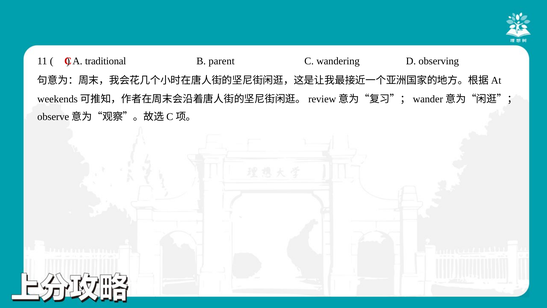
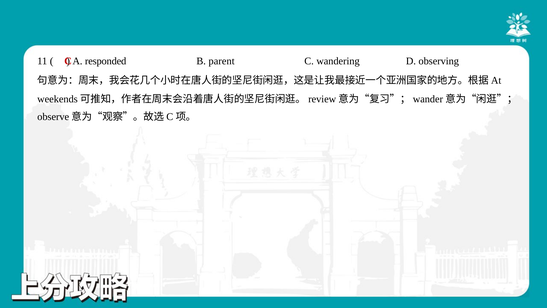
traditional: traditional -> responded (106, 61)
